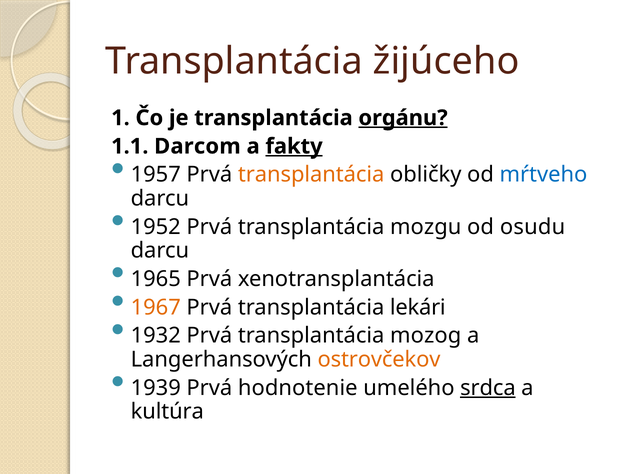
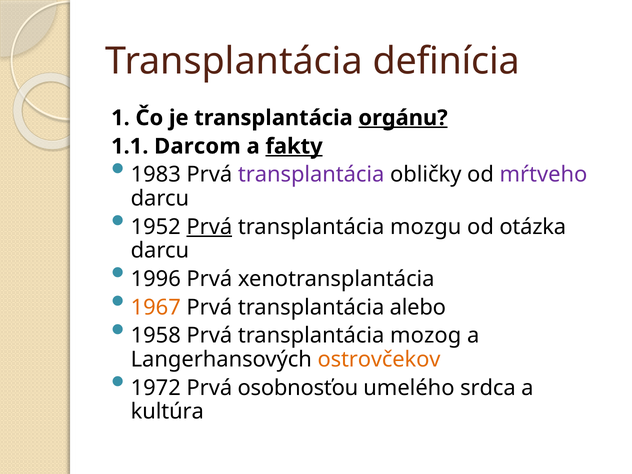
žijúceho: žijúceho -> definícia (446, 61)
1957: 1957 -> 1983 (156, 175)
transplantácia colour: orange -> purple (311, 175)
mŕtveho colour: blue -> purple (543, 175)
Prvá underline: none -> present (209, 227)
osudu: osudu -> otázka (533, 227)
1965: 1965 -> 1996 (156, 279)
lekári: lekári -> alebo (418, 307)
1932: 1932 -> 1958 (156, 336)
1939: 1939 -> 1972 (156, 388)
hodnotenie: hodnotenie -> osobnosťou (298, 388)
srdca underline: present -> none (488, 388)
